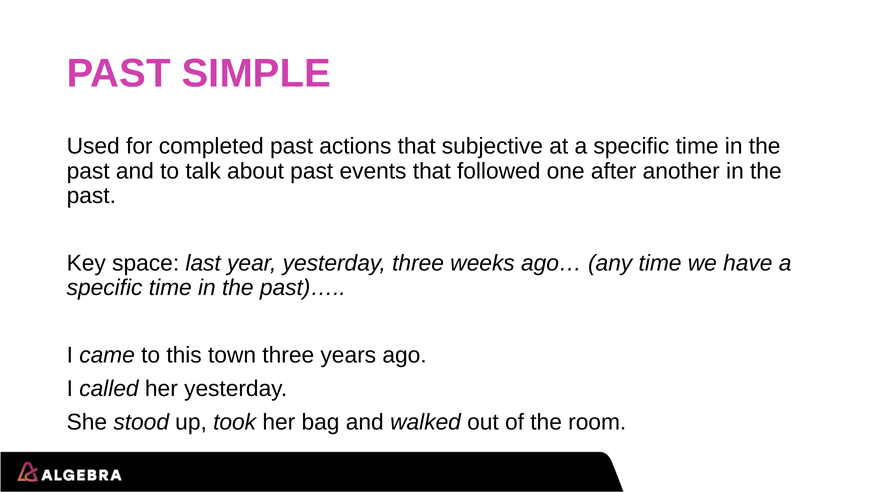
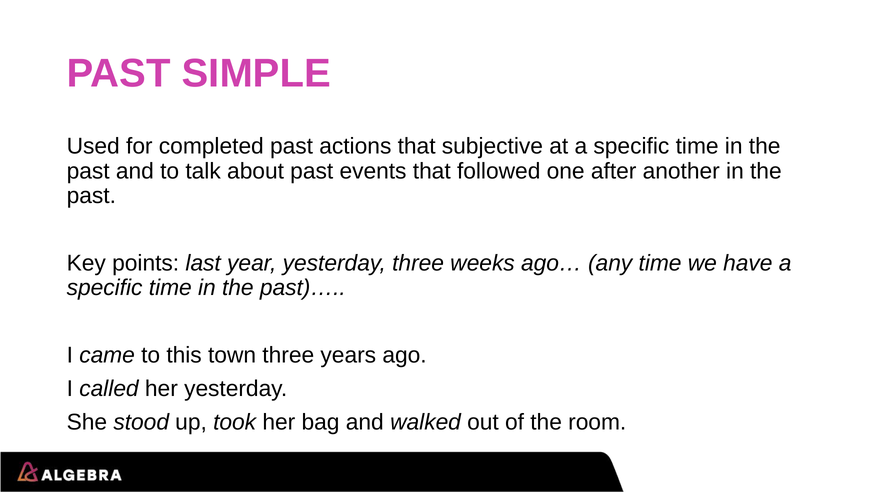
space: space -> points (146, 263)
